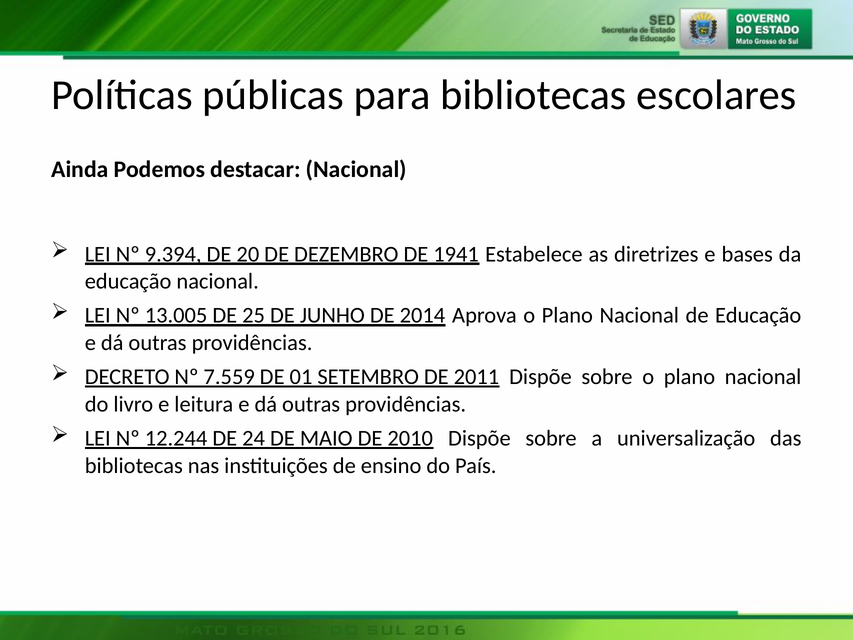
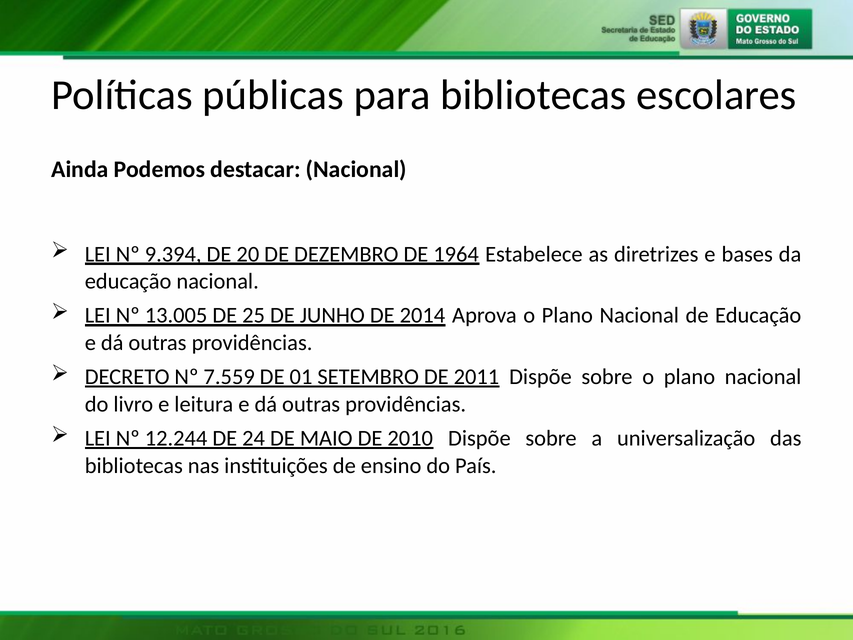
1941: 1941 -> 1964 (456, 254)
